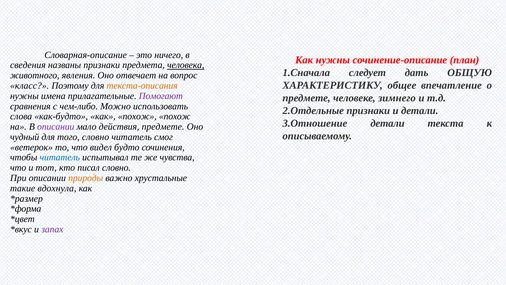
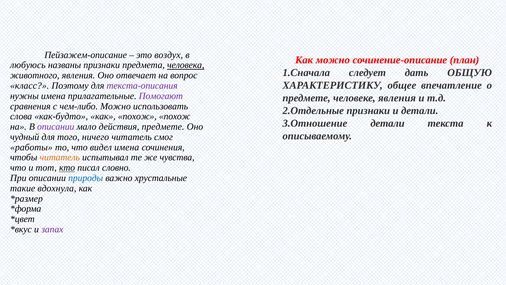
Словарная-описание: Словарная-описание -> Пейзажем-описание (86, 55)
ничего: ничего -> воздух (169, 55)
Как нужны: нужны -> можно (333, 60)
сведения: сведения -> любуюсь (28, 65)
текста-описания colour: orange -> purple (142, 86)
человеке зимнего: зимнего -> явления (397, 98)
того словно: словно -> ничего (96, 137)
ветерок: ветерок -> работы (31, 147)
видел будто: будто -> имена (127, 147)
читатель colour: blue -> orange (60, 157)
кто underline: none -> present (67, 168)
природы colour: orange -> blue (86, 178)
